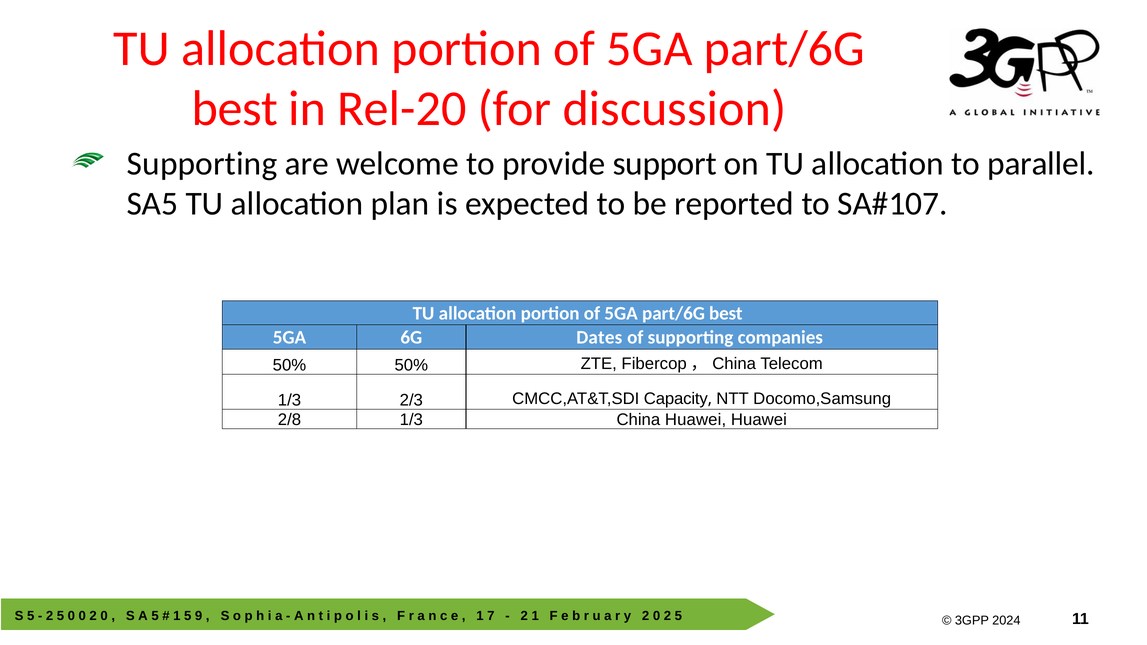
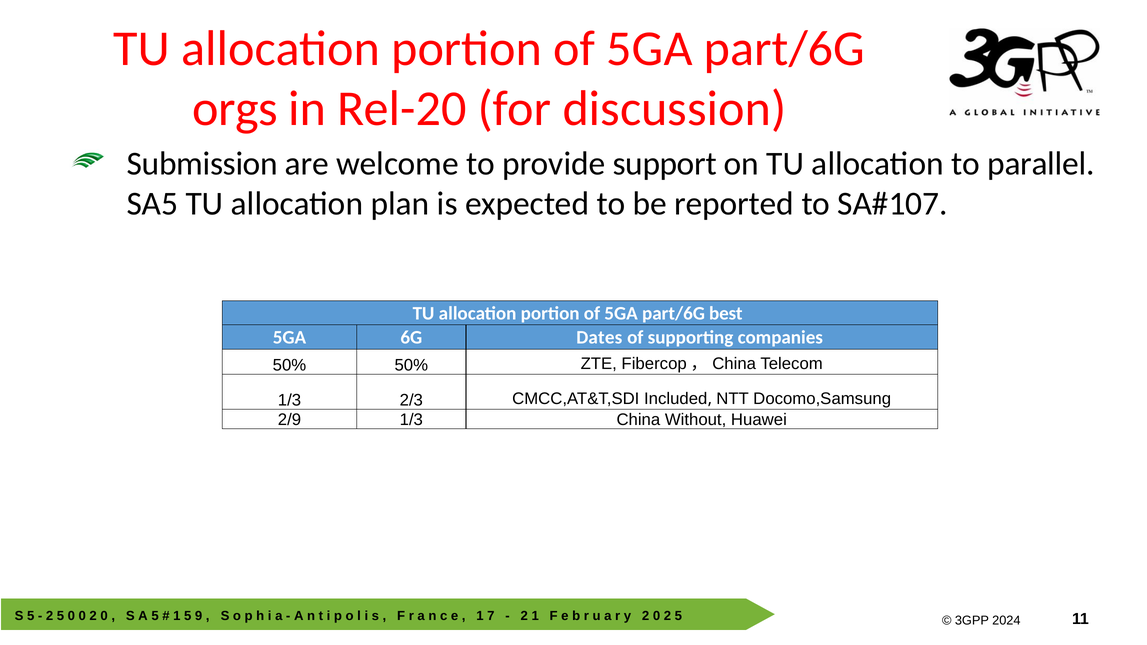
best: best -> orgs (235, 109)
Supporting: Supporting -> Submission (202, 164)
Capacity: Capacity -> Included (676, 399)
2/8: 2/8 -> 2/9 (289, 420)
China Huawei: Huawei -> Without (696, 420)
